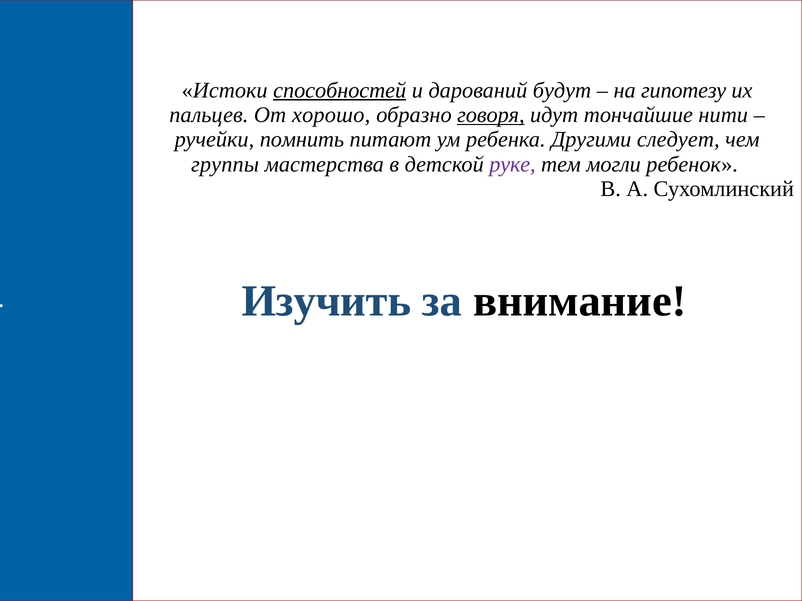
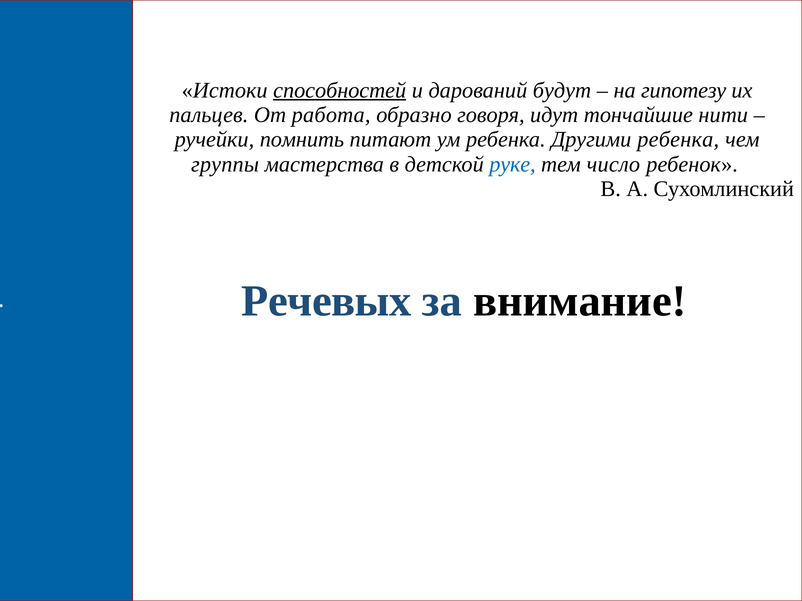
хорошо: хорошо -> работа (331, 115)
говоря underline: present -> none (491, 115)
Другими следует: следует -> ребенка (678, 140)
руке colour: purple -> blue (513, 164)
могли: могли -> число (613, 164)
Изучить: Изучить -> Речевых (326, 301)
